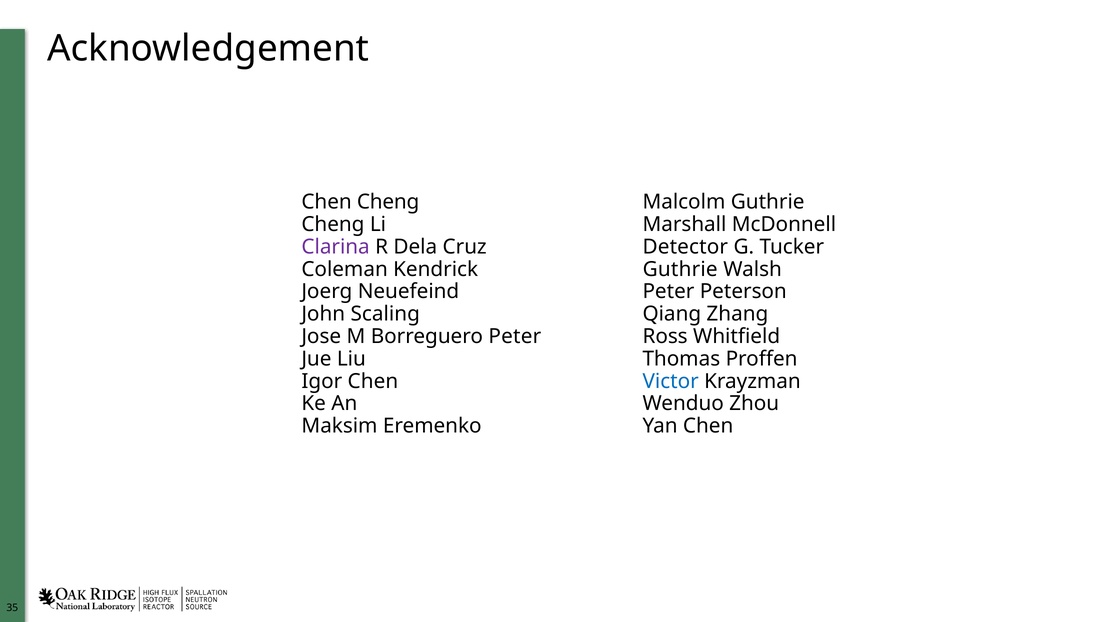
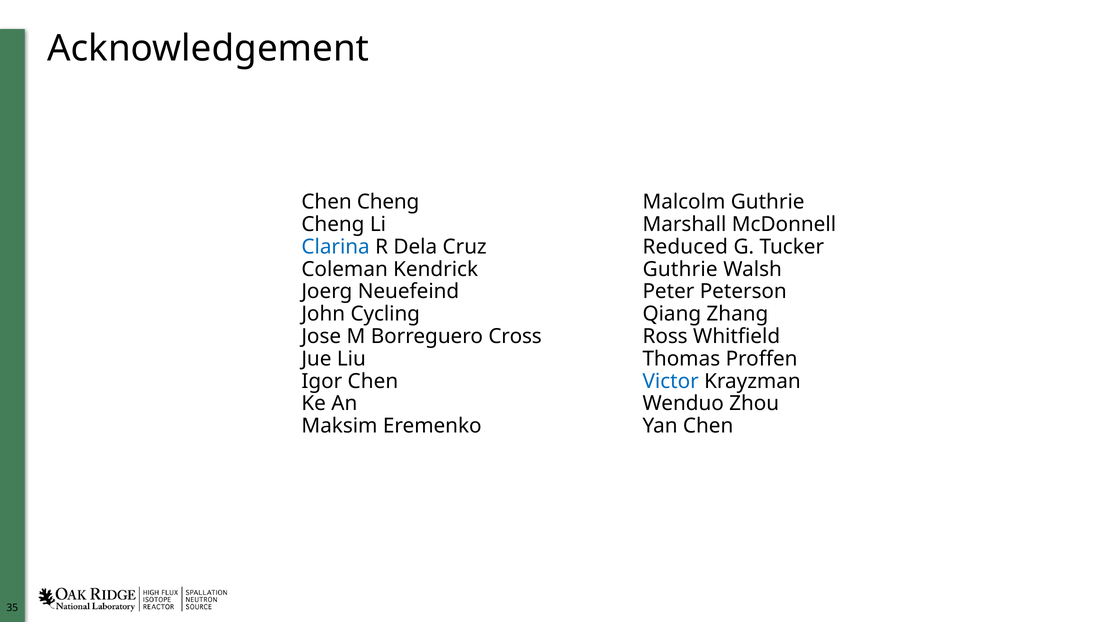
Clarina colour: purple -> blue (336, 247)
Detector: Detector -> Reduced (685, 247)
Scaling: Scaling -> Cycling (385, 314)
Borreguero Peter: Peter -> Cross (515, 336)
